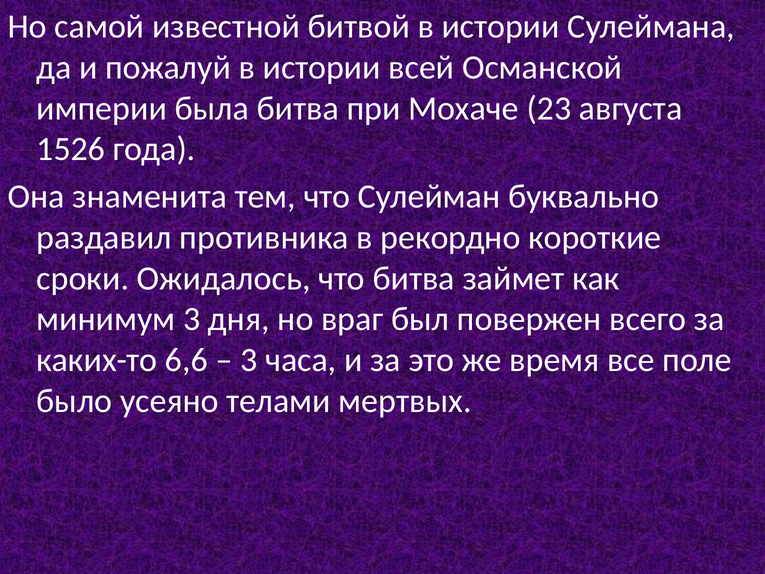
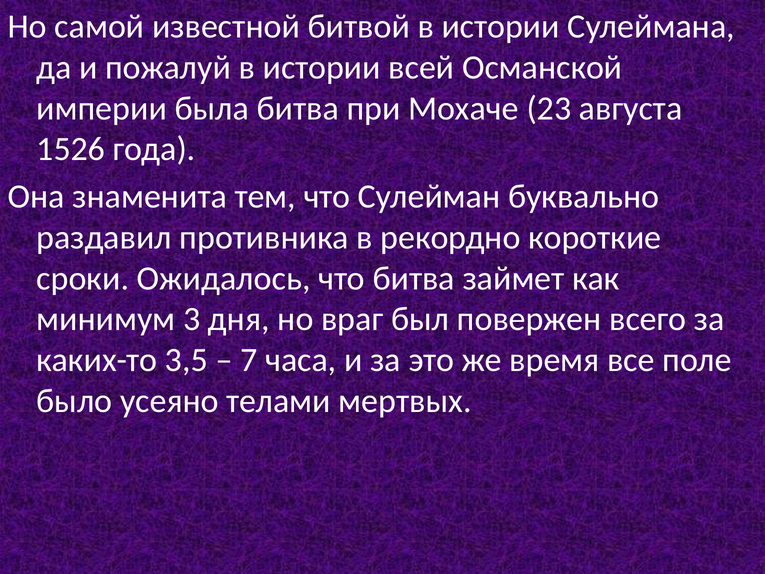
6,6: 6,6 -> 3,5 (186, 360)
3: 3 -> 7 (249, 360)
